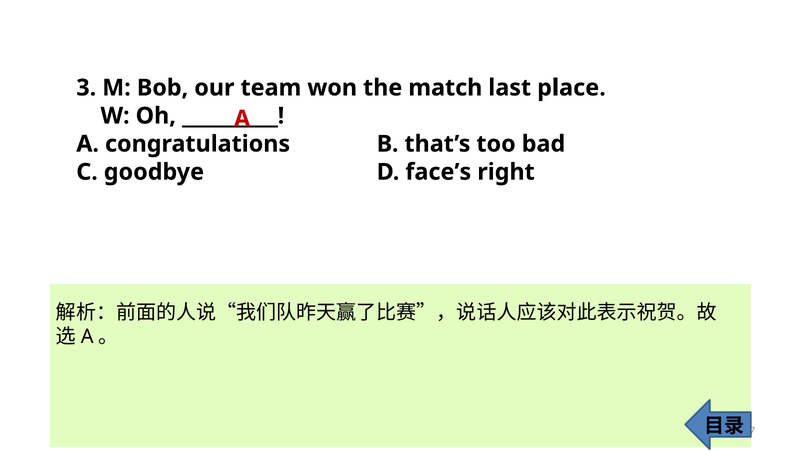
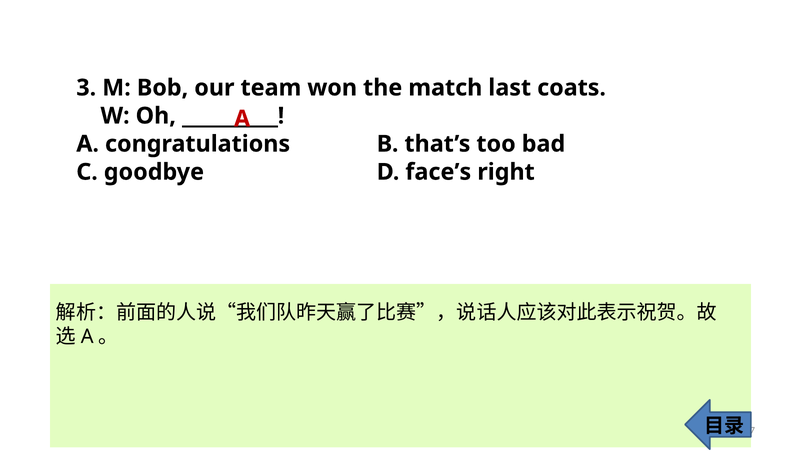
place: place -> coats (572, 88)
